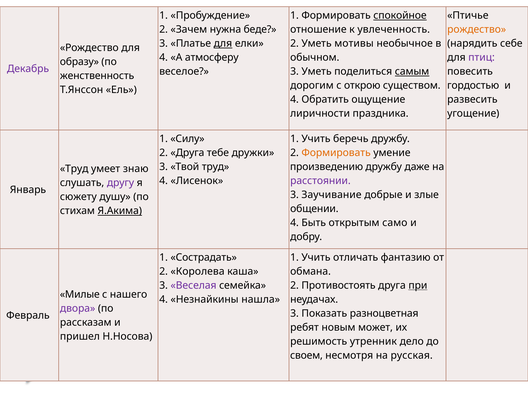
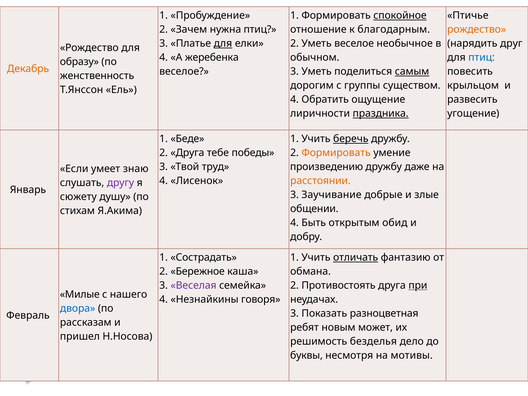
нужна беде: беде -> птиц (260, 30)
увлеченность: увлеченность -> благодарным (394, 30)
Уметь мотивы: мотивы -> веселое (354, 44)
себе: себе -> друг (511, 44)
атмосферу: атмосферу -> жеребенка (212, 58)
птиц colour: purple -> blue (482, 58)
Декабрь colour: purple -> orange (28, 69)
открою: открою -> группы (362, 86)
гордостью: гордостью -> крыльцом (473, 86)
праздника underline: none -> present (381, 114)
Силу: Силу -> Беде (187, 139)
беречь underline: none -> present (351, 139)
дружки: дружки -> победы (253, 153)
Труд: Труд -> Если (74, 169)
расстоянии colour: purple -> orange (320, 181)
Я.Акима underline: present -> none (120, 211)
само: само -> обид (395, 223)
отличать underline: none -> present (356, 257)
Королева: Королева -> Бережное (198, 271)
нашла: нашла -> говоря (261, 299)
двора colour: purple -> blue (78, 308)
утренник: утренник -> безделья (373, 341)
своем: своем -> буквы (306, 355)
русская: русская -> мотивы (412, 355)
